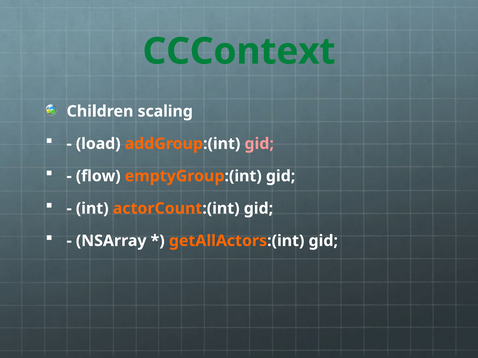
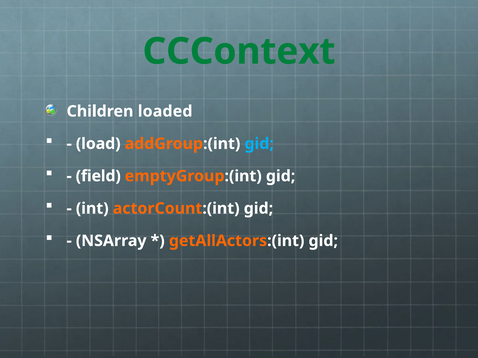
scaling: scaling -> loaded (165, 111)
gid colour: pink -> light blue (259, 144)
flow: flow -> field (98, 176)
